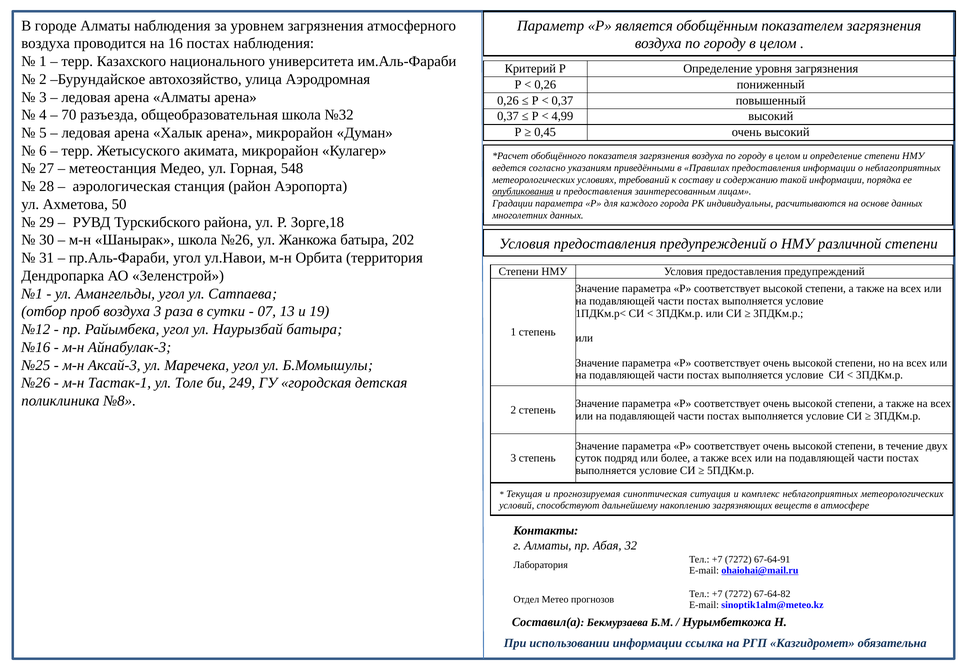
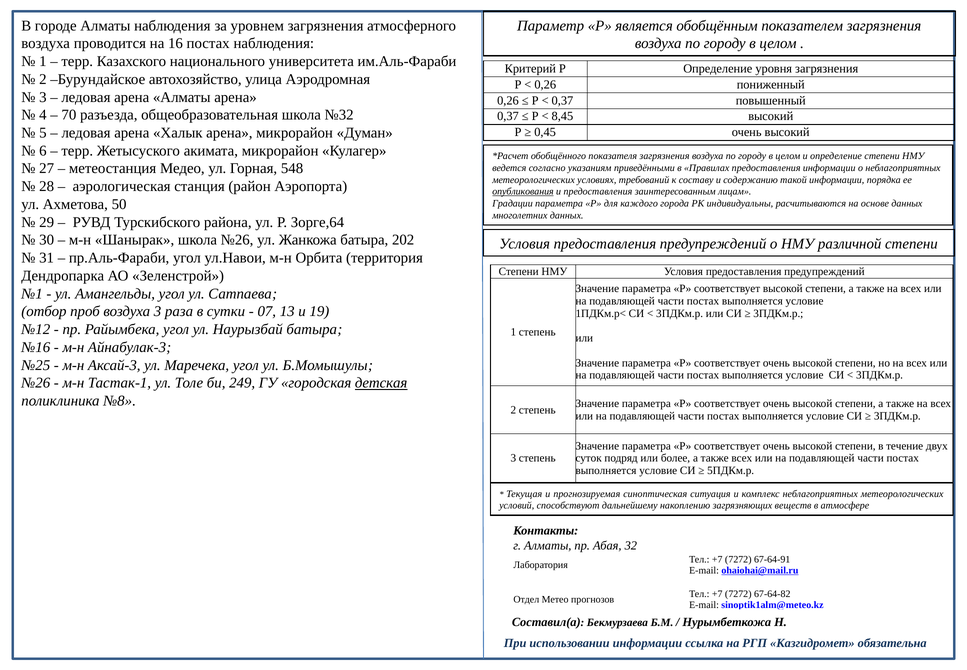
4,99: 4,99 -> 8,45 (562, 116)
Зорге,18: Зорге,18 -> Зорге,64 (318, 222)
детская underline: none -> present (381, 383)
